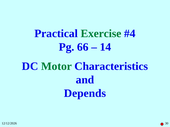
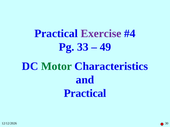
Exercise colour: green -> purple (101, 34)
66: 66 -> 33 (83, 47)
14: 14 -> 49 (105, 47)
Depends: Depends -> Practical (85, 94)
